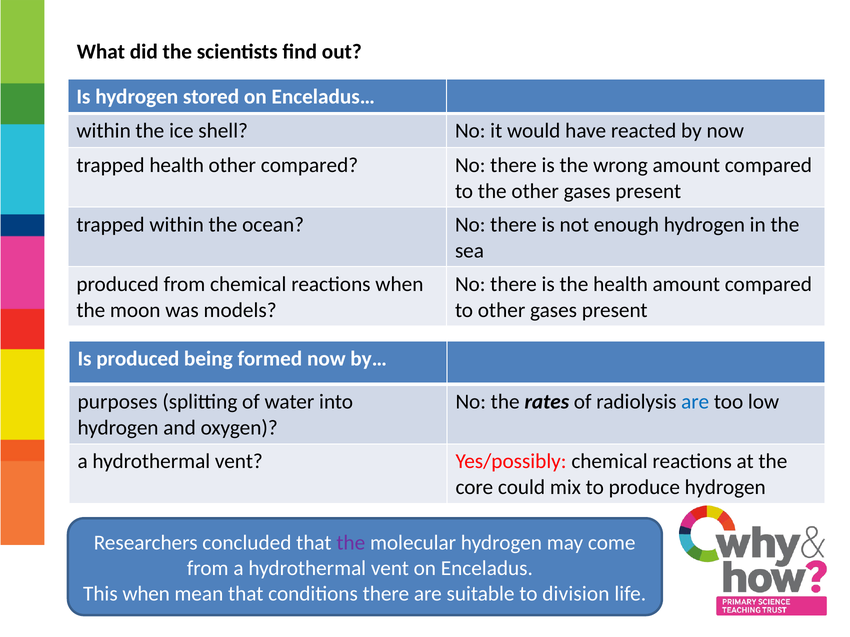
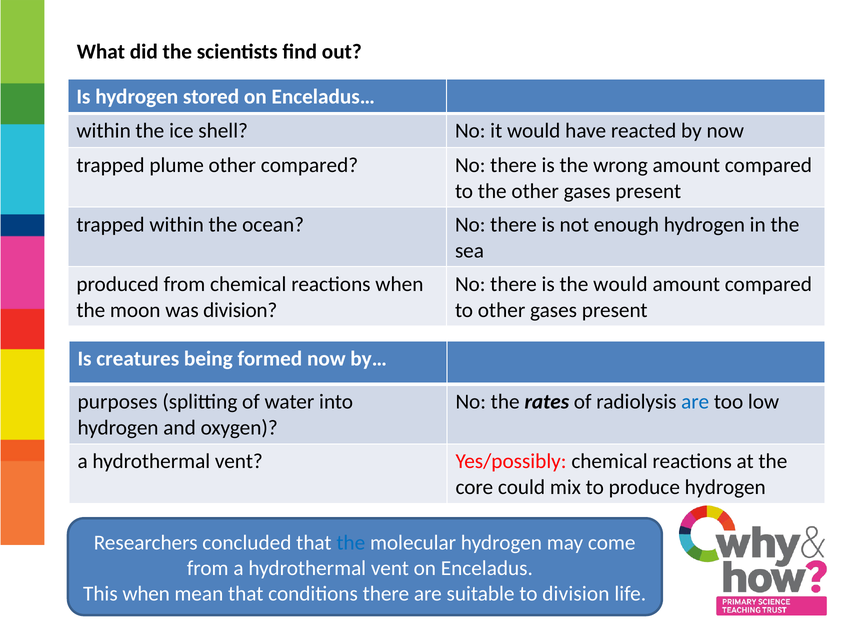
trapped health: health -> plume (177, 165)
the health: health -> would (620, 284)
was models: models -> division (240, 310)
Is produced: produced -> creatures (138, 359)
the colour: purple -> blue (351, 543)
